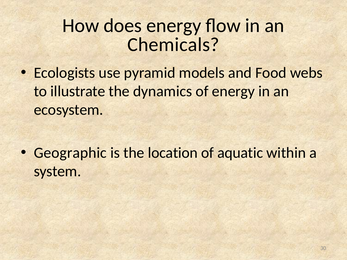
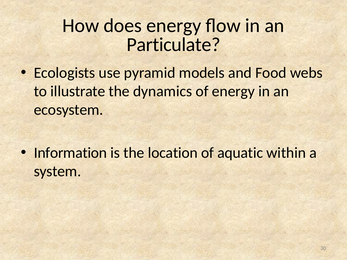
Chemicals: Chemicals -> Particulate (174, 45)
Geographic: Geographic -> Information (70, 153)
